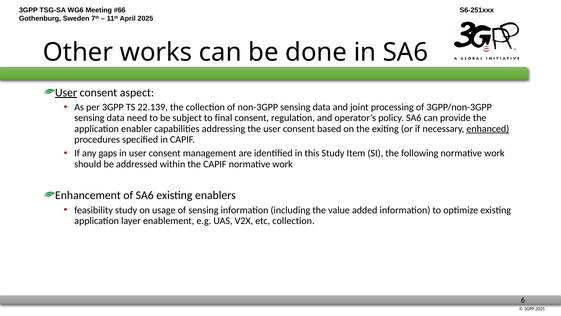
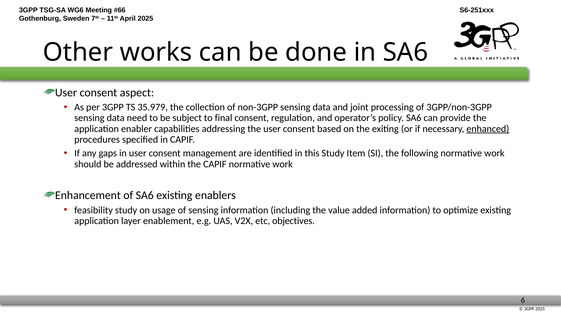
User underline: present -> none (66, 92)
22.139: 22.139 -> 35.979 (153, 107)
etc collection: collection -> objectives (293, 221)
